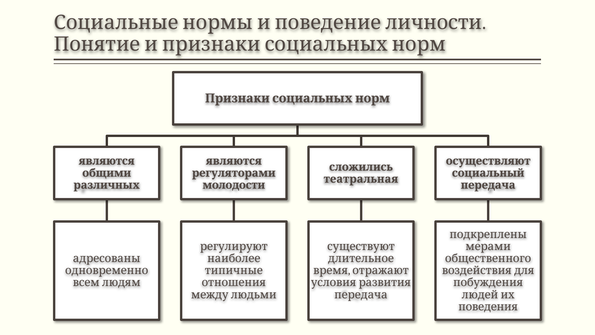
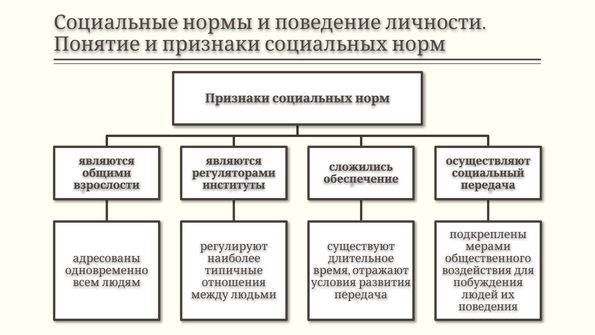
театральная: театральная -> обеспечение (361, 179)
различных: различных -> взрослости (107, 185)
молодости: молодости -> институты (234, 185)
